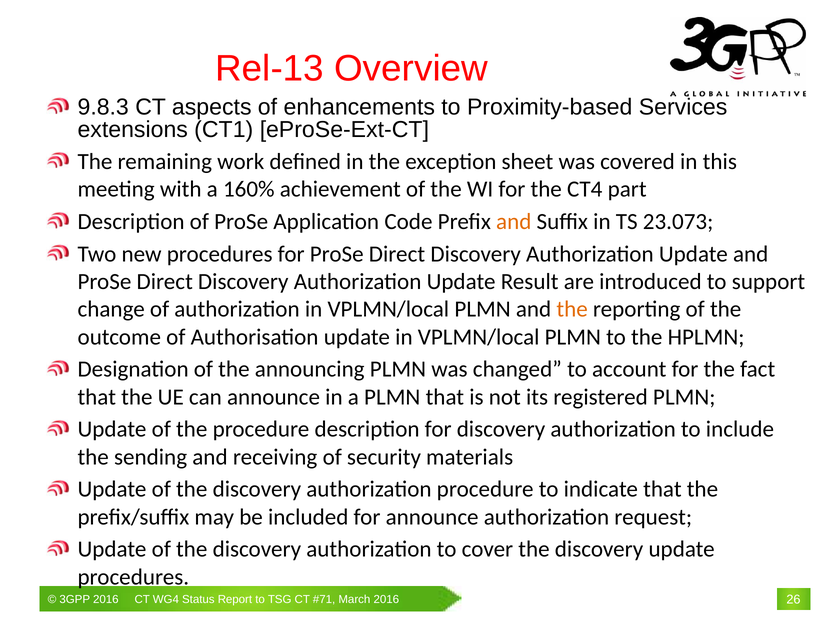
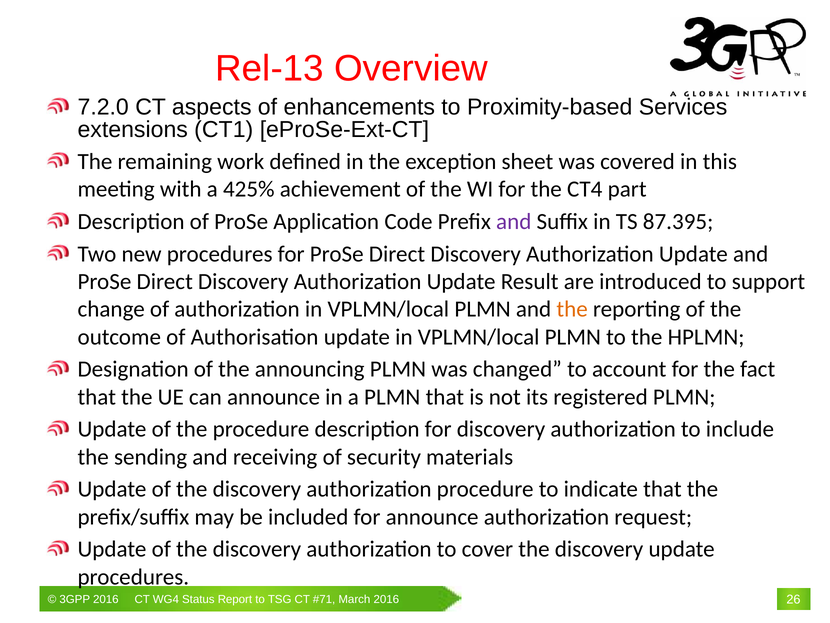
9.8.3: 9.8.3 -> 7.2.0 (103, 107)
160%: 160% -> 425% (249, 189)
and colour: orange -> purple (514, 221)
23.073: 23.073 -> 87.395 (678, 221)
